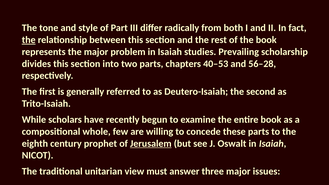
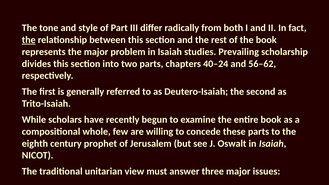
40–53: 40–53 -> 40–24 (216, 64)
56–28: 56–28 -> 56–62 (262, 64)
Jerusalem underline: present -> none (151, 144)
